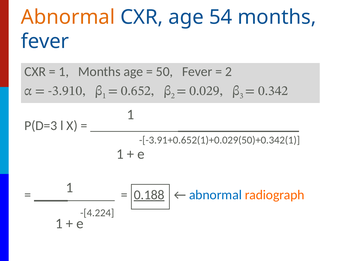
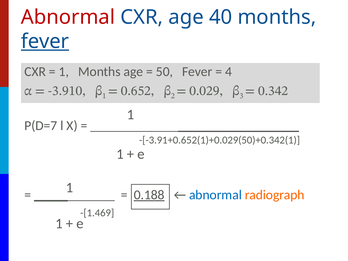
Abnormal colour: orange -> red (68, 17)
54: 54 -> 40 (221, 17)
fever underline: none -> present (45, 41)
2: 2 -> 4 (228, 72)
P(D=3: P(D=3 -> P(D=7 (41, 126)
-[4.224: -[4.224 -> -[1.469 (97, 213)
